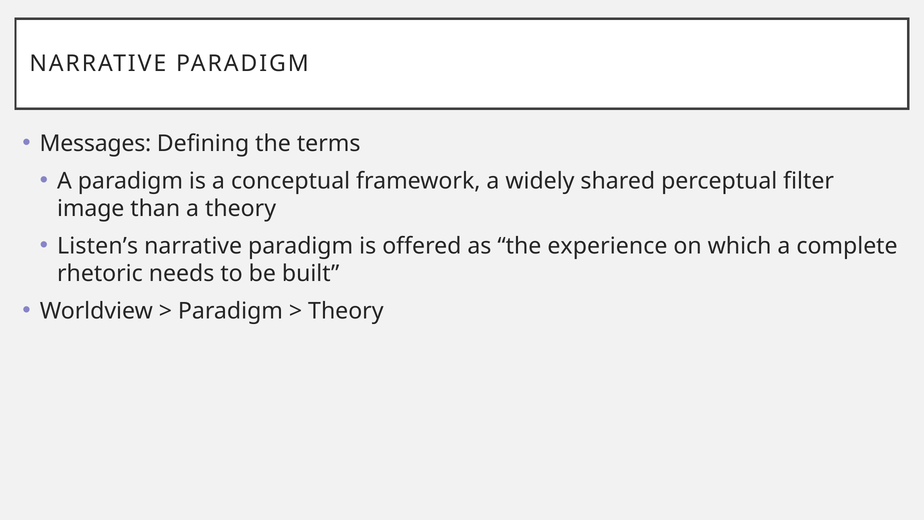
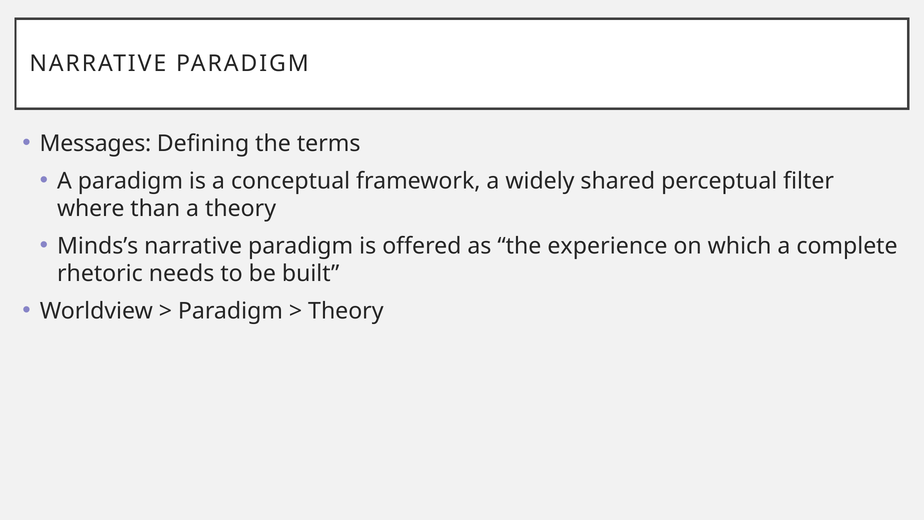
image: image -> where (91, 209)
Listen’s: Listen’s -> Minds’s (98, 246)
